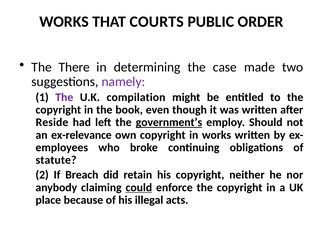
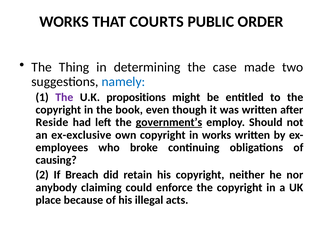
There: There -> Thing (74, 67)
namely colour: purple -> blue (123, 82)
compilation: compilation -> propositions (136, 97)
ex-relevance: ex-relevance -> ex-exclusive (81, 135)
statute: statute -> causing (56, 160)
could underline: present -> none (139, 188)
